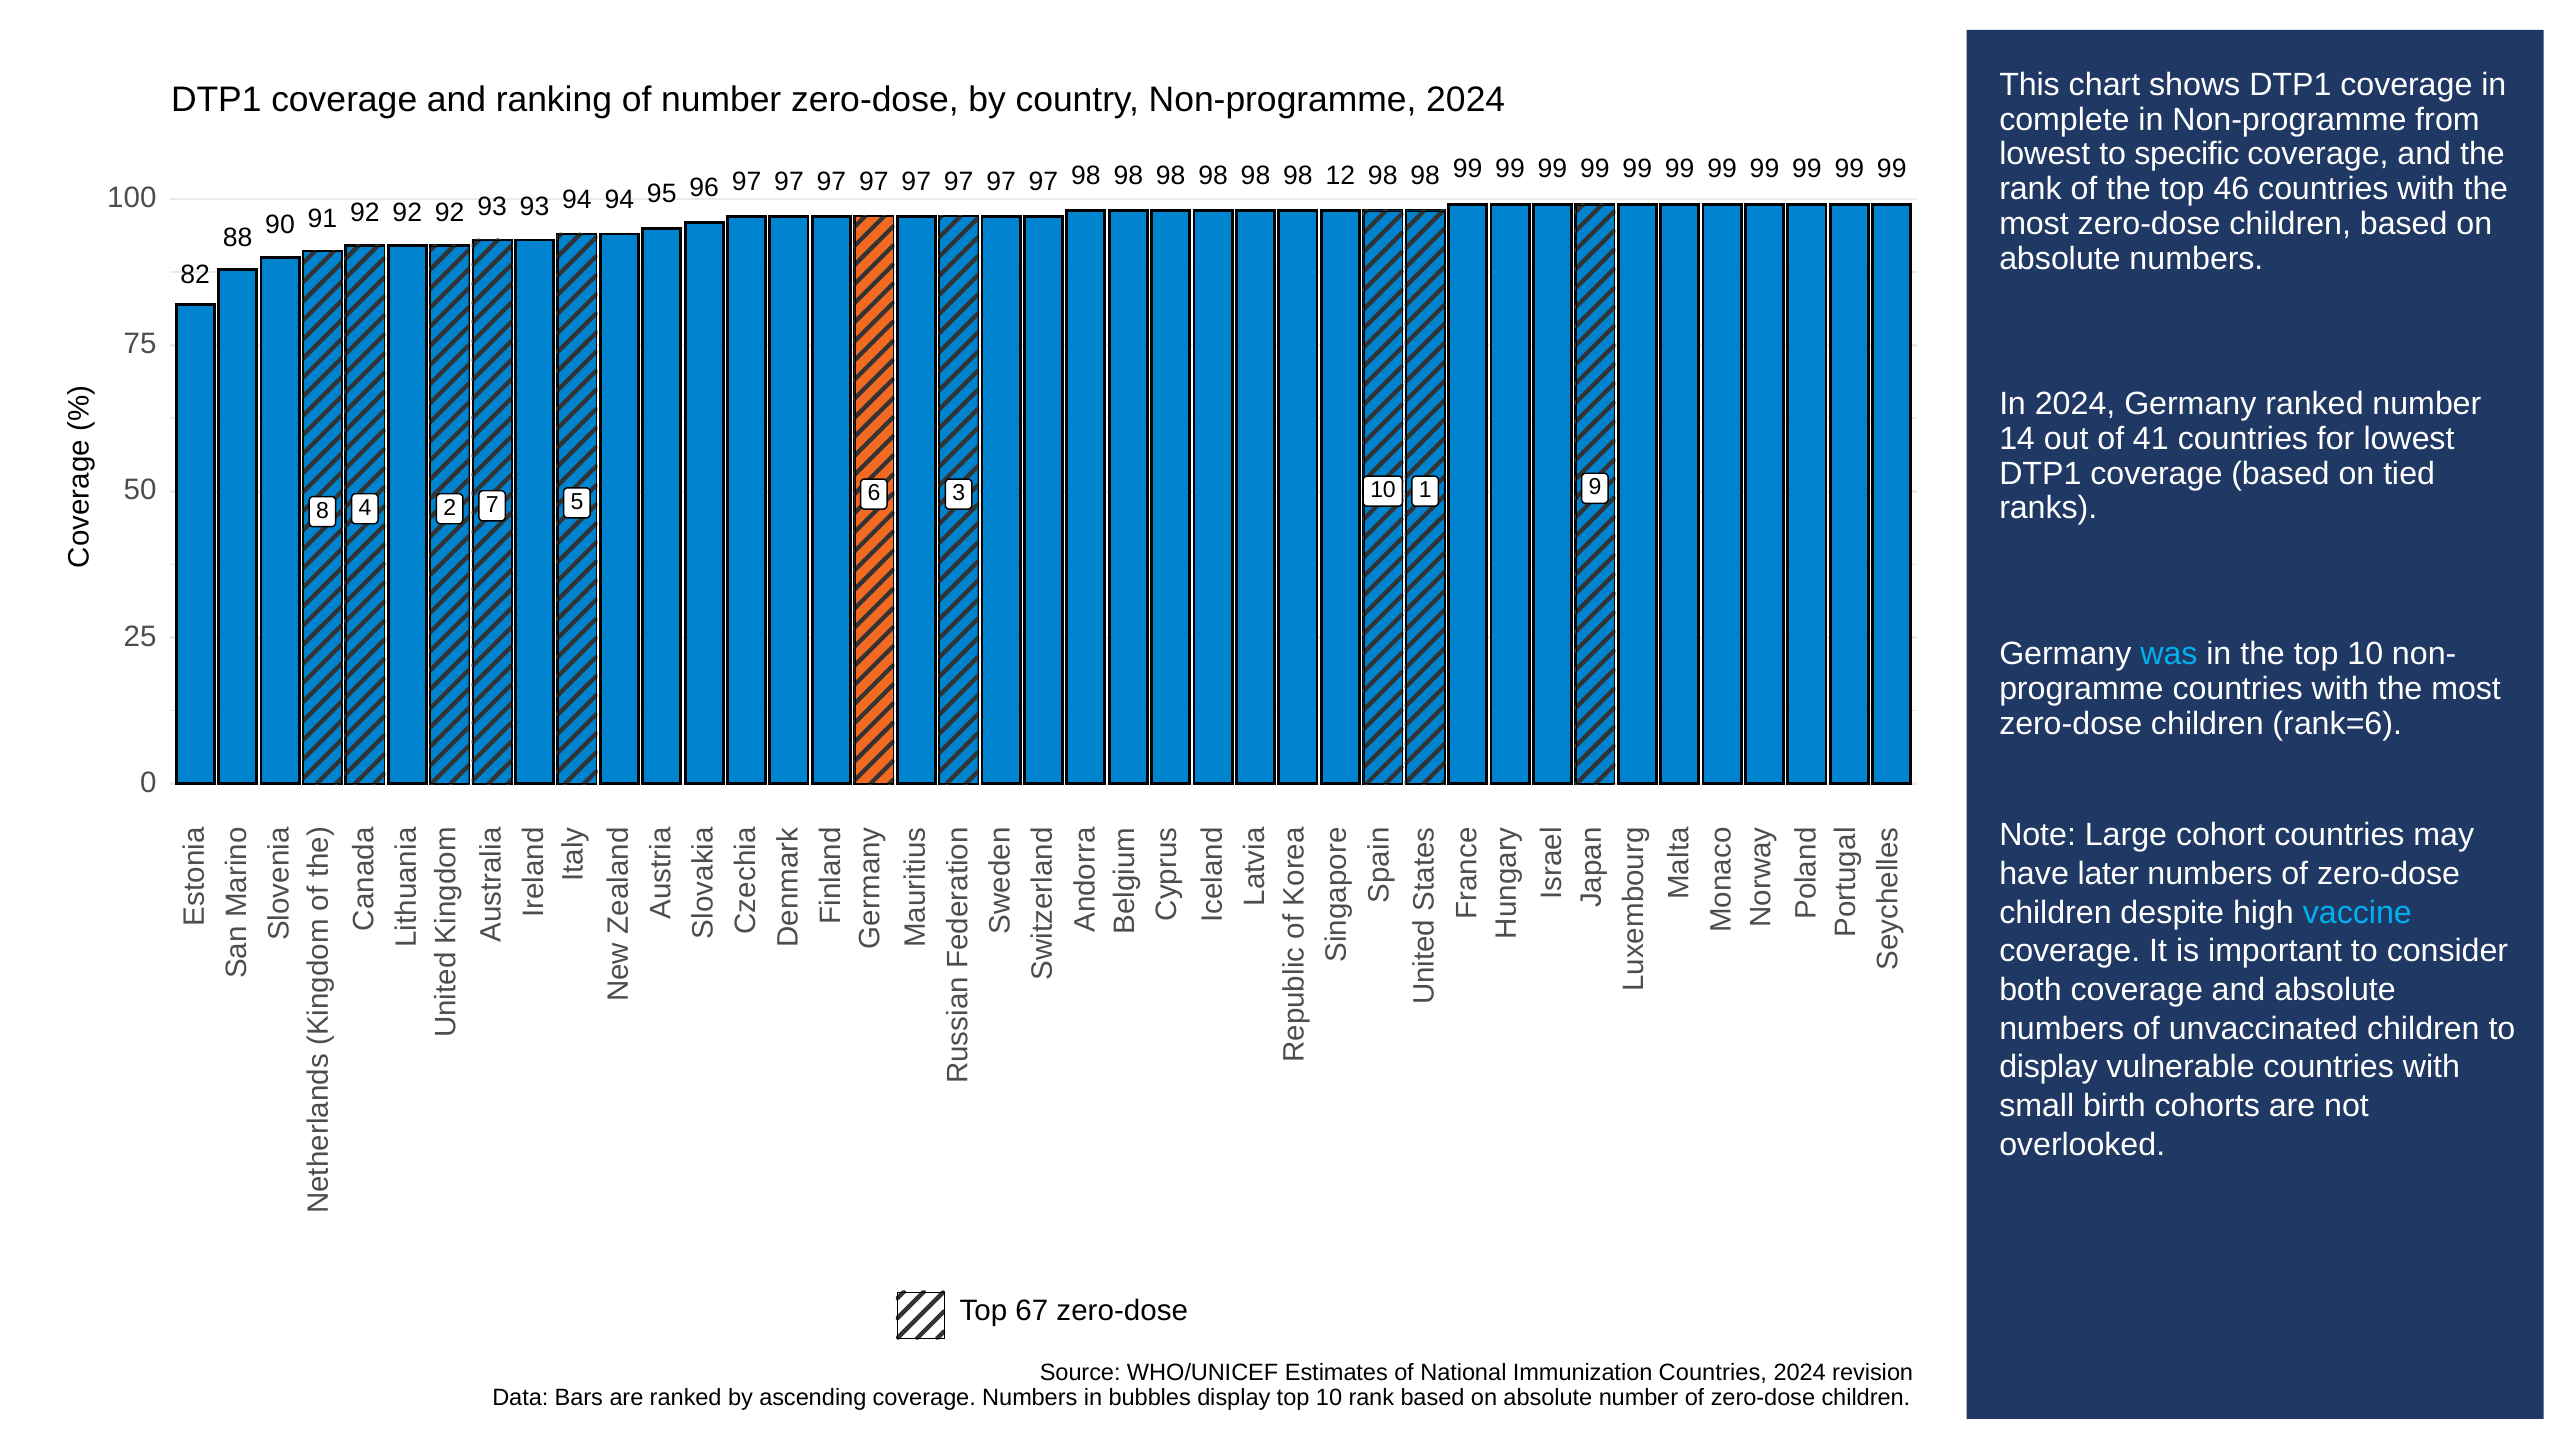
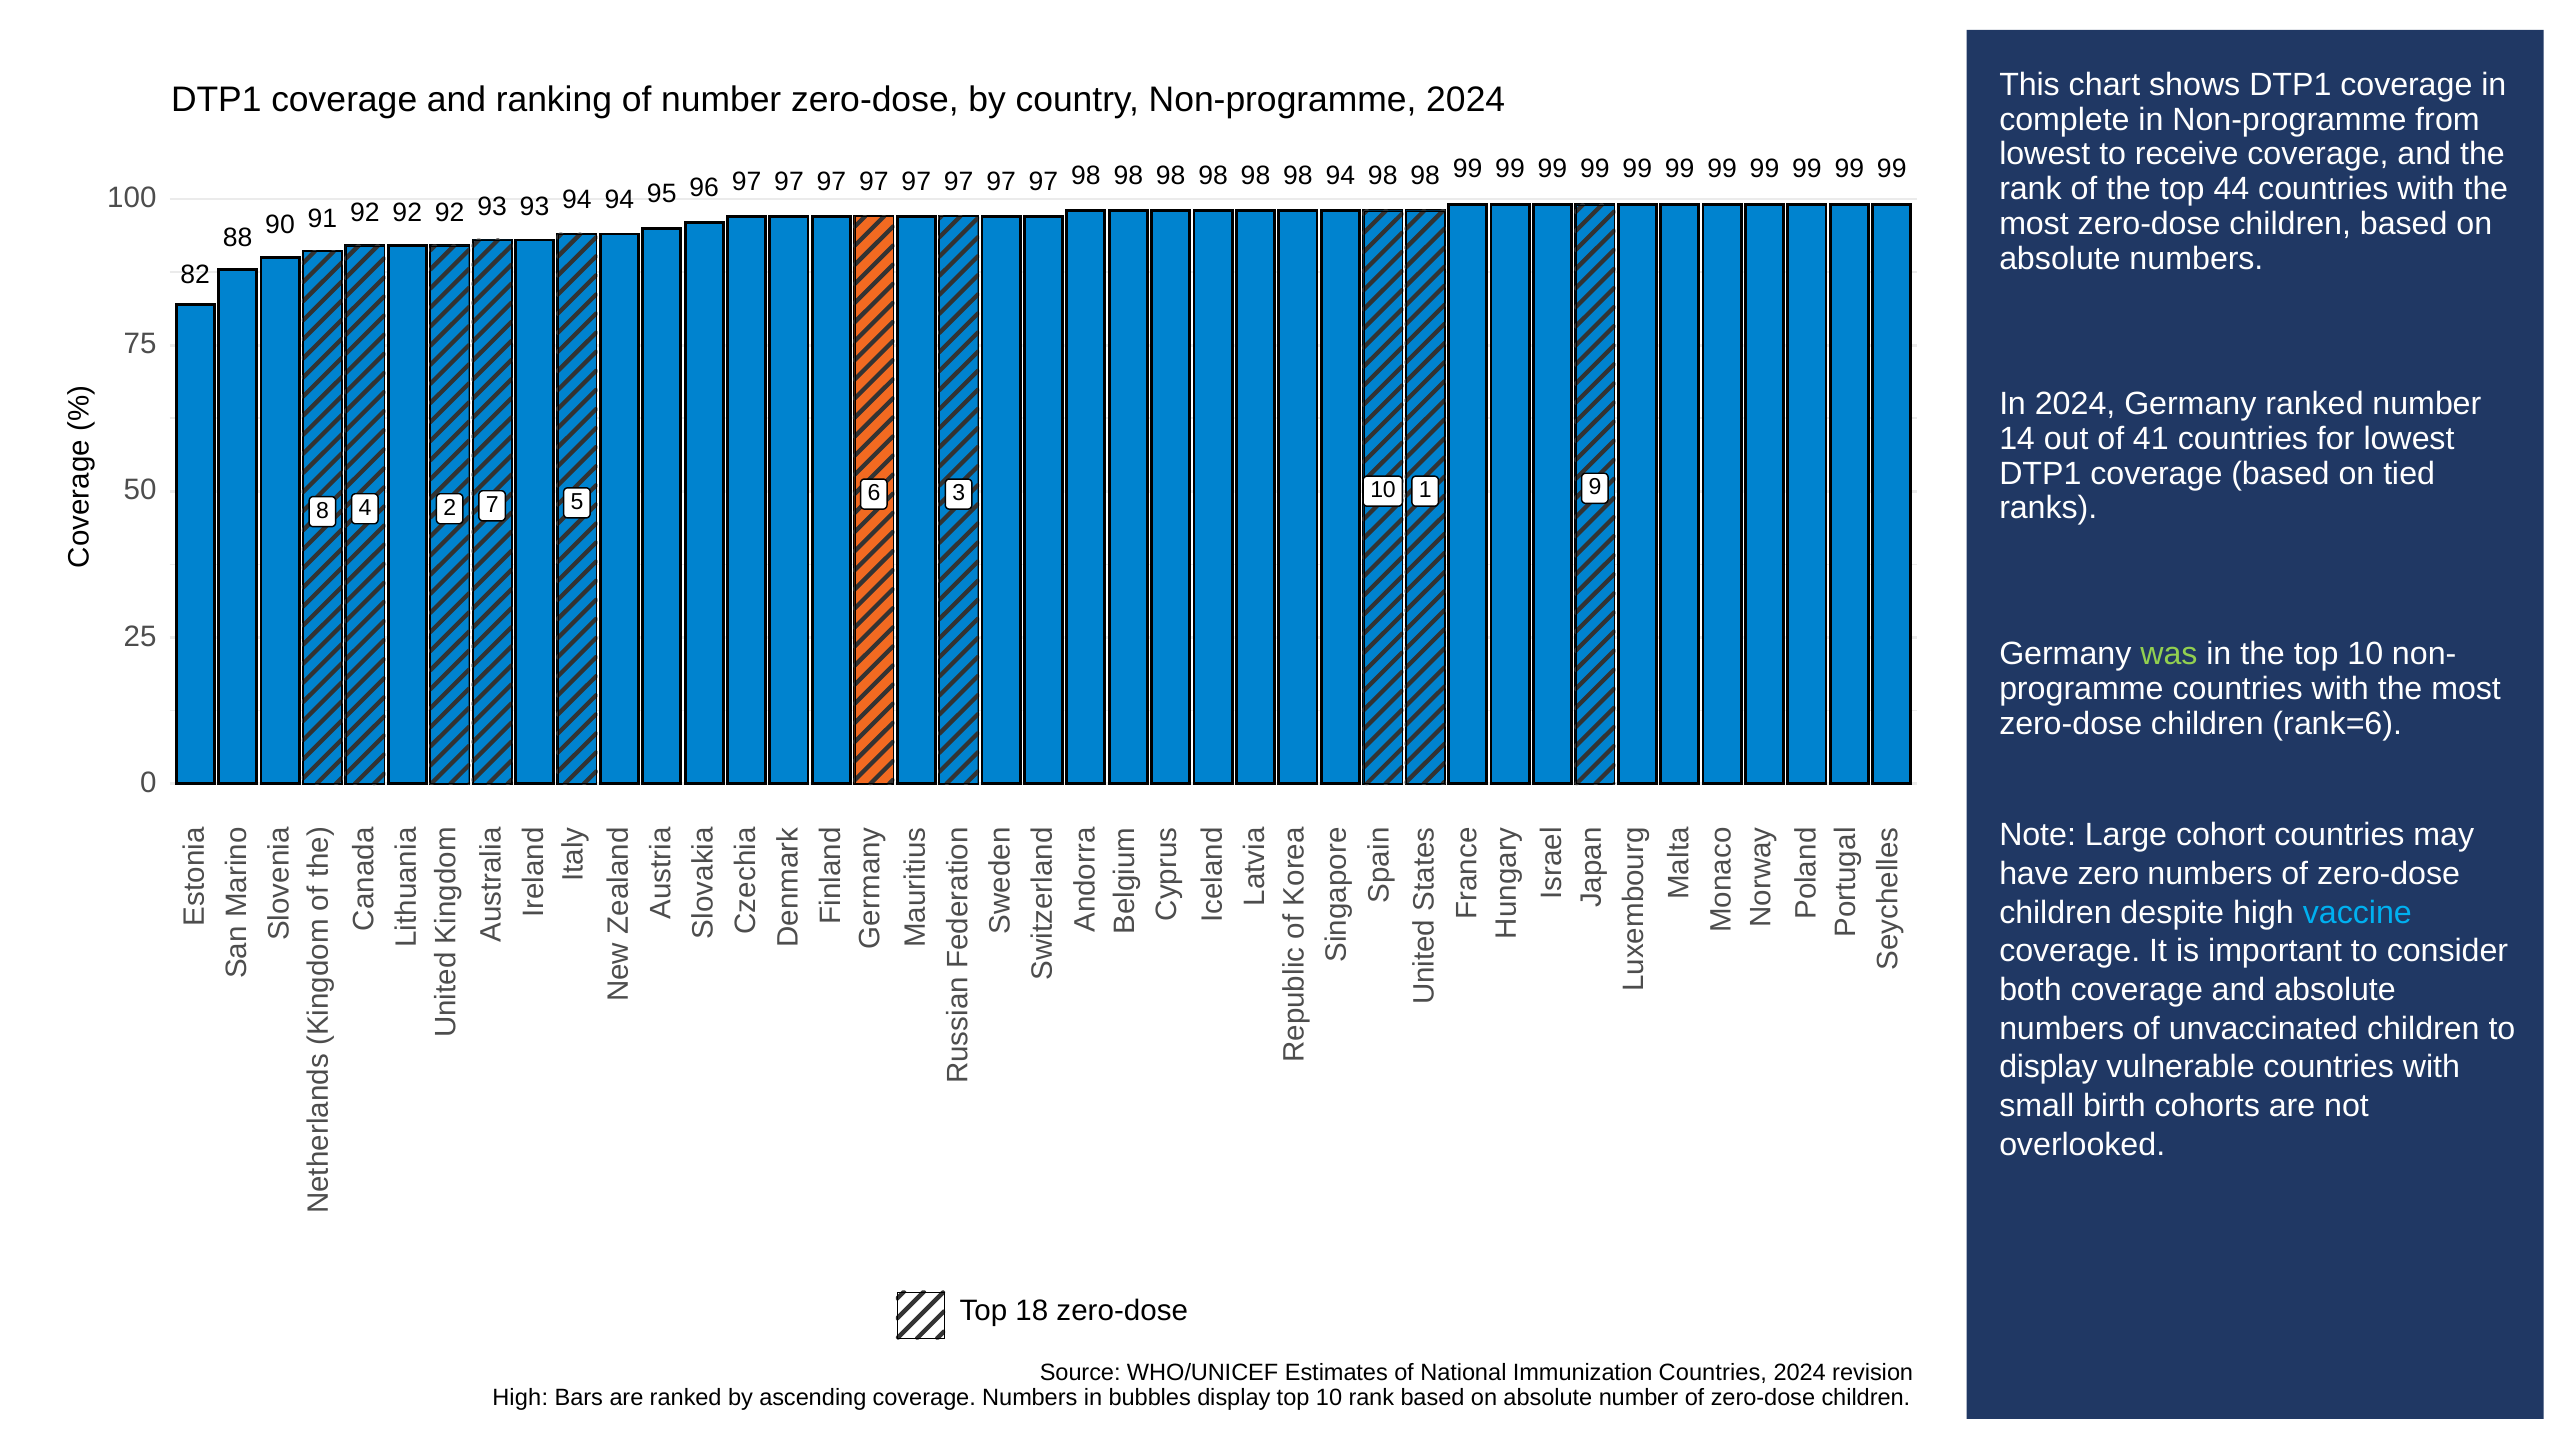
specific: specific -> receive (2187, 154)
98 12: 12 -> 94 (1340, 175)
46: 46 -> 44 (2231, 189)
was colour: light blue -> light green (2169, 654)
later: later -> zero (2108, 874)
67: 67 -> 18 (1032, 1311)
Data: Data -> High (520, 1398)
